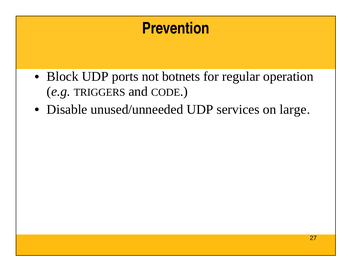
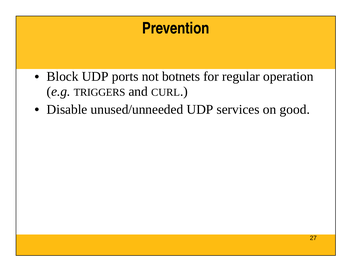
CODE: CODE -> CURL (166, 92)
large: large -> good (295, 109)
